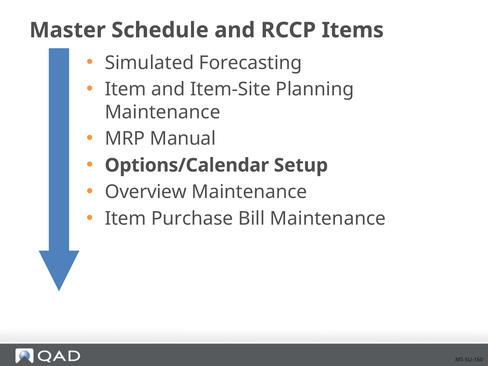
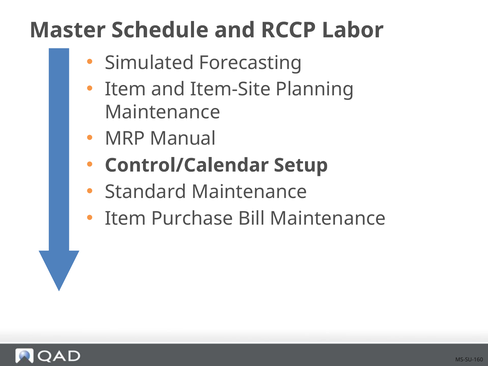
Items: Items -> Labor (353, 30)
Options/Calendar: Options/Calendar -> Control/Calendar (187, 165)
Overview: Overview -> Standard (146, 192)
